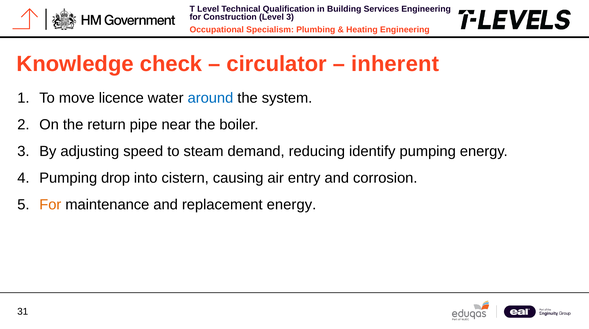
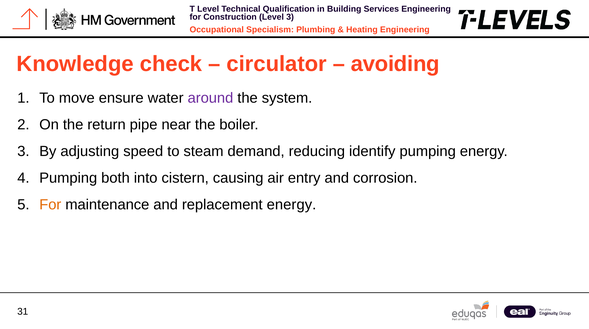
inherent: inherent -> avoiding (395, 64)
licence: licence -> ensure (121, 98)
around colour: blue -> purple (210, 98)
drop: drop -> both (115, 178)
